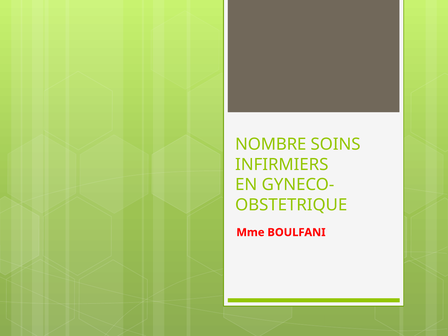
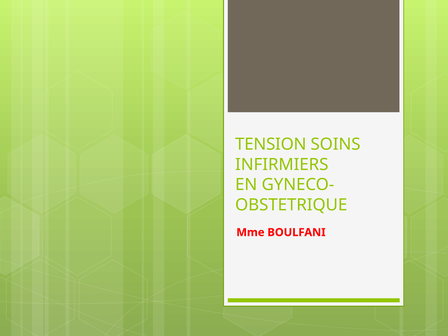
NOMBRE: NOMBRE -> TENSION (271, 144)
